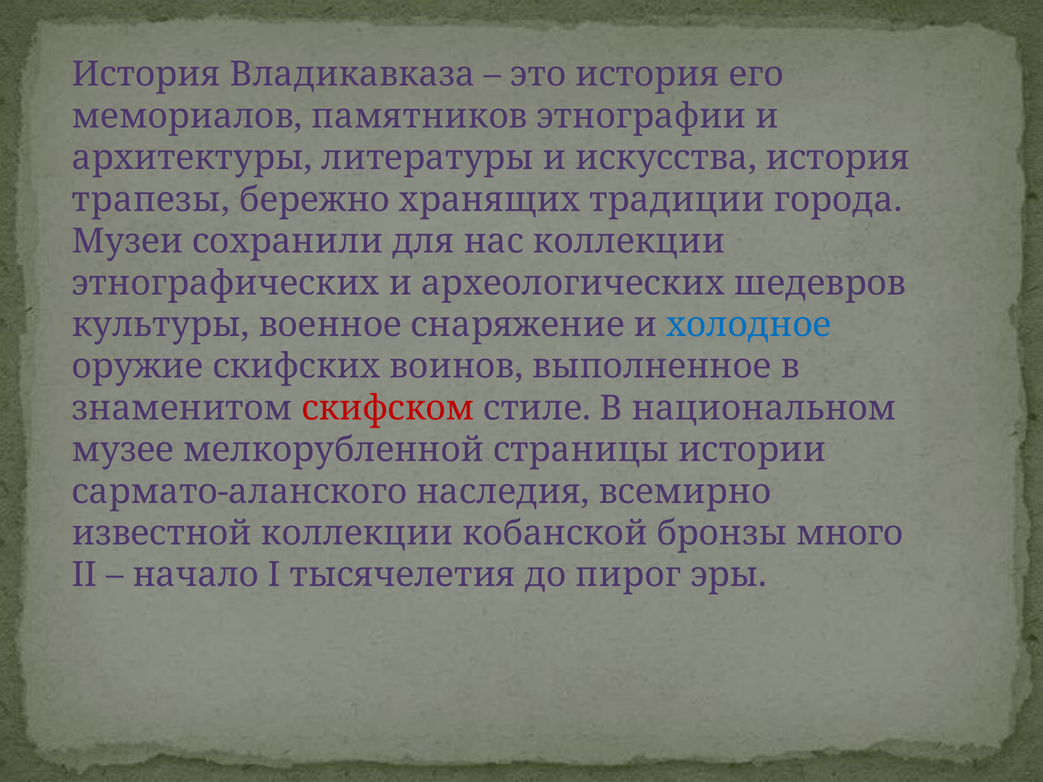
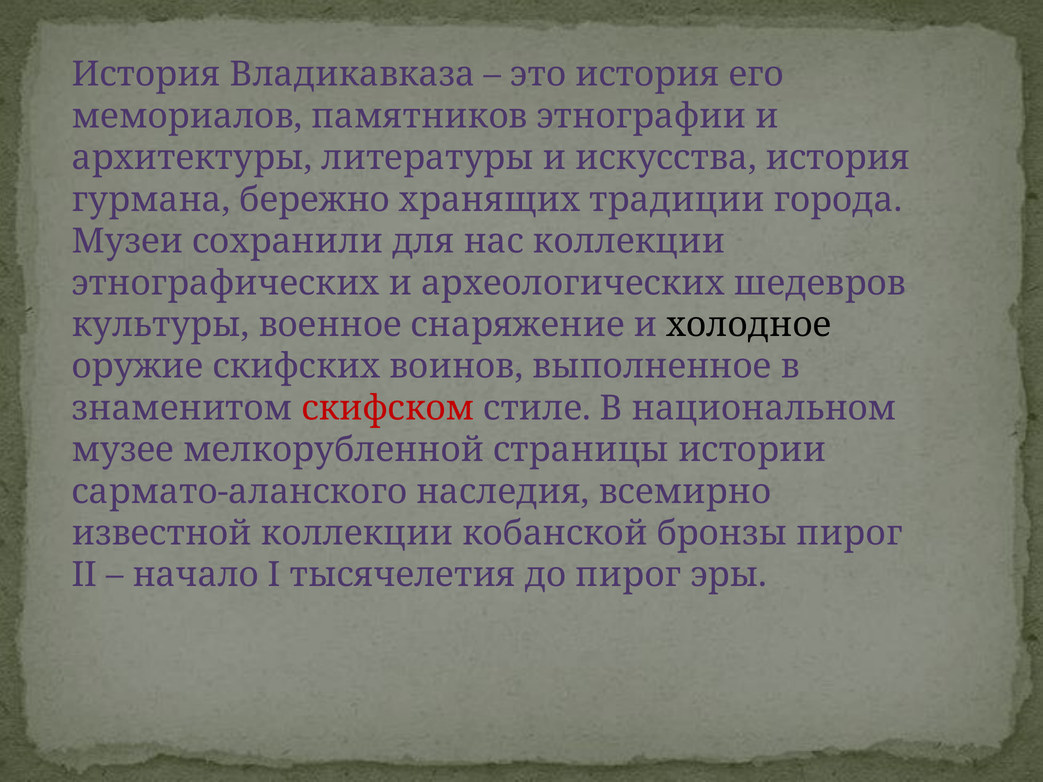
трапезы: трапезы -> гурмана (151, 200)
холодное colour: blue -> black (749, 325)
бронзы много: много -> пирог (850, 533)
